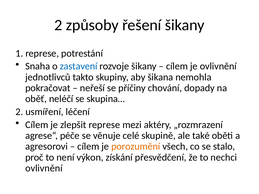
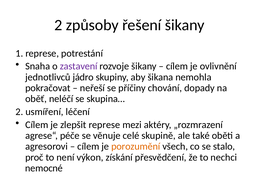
zastavení colour: blue -> purple (79, 66)
takto: takto -> jádro (83, 77)
ovlivnění: ovlivnění -> nemocné (44, 168)
